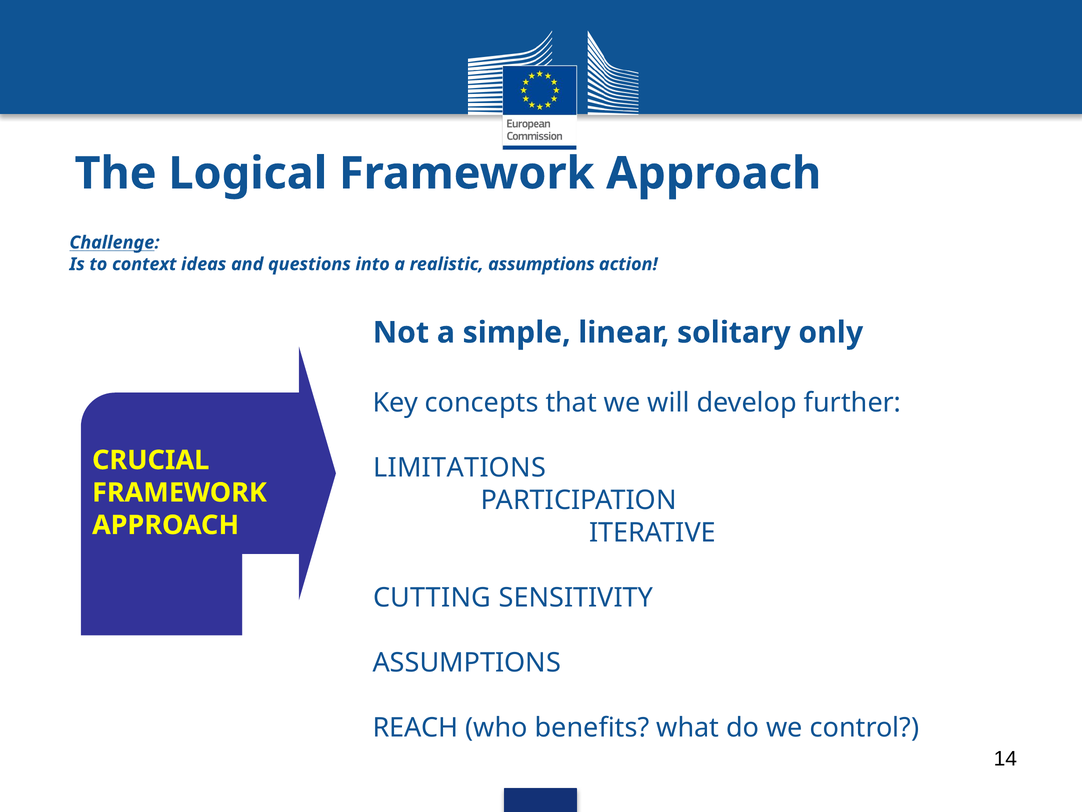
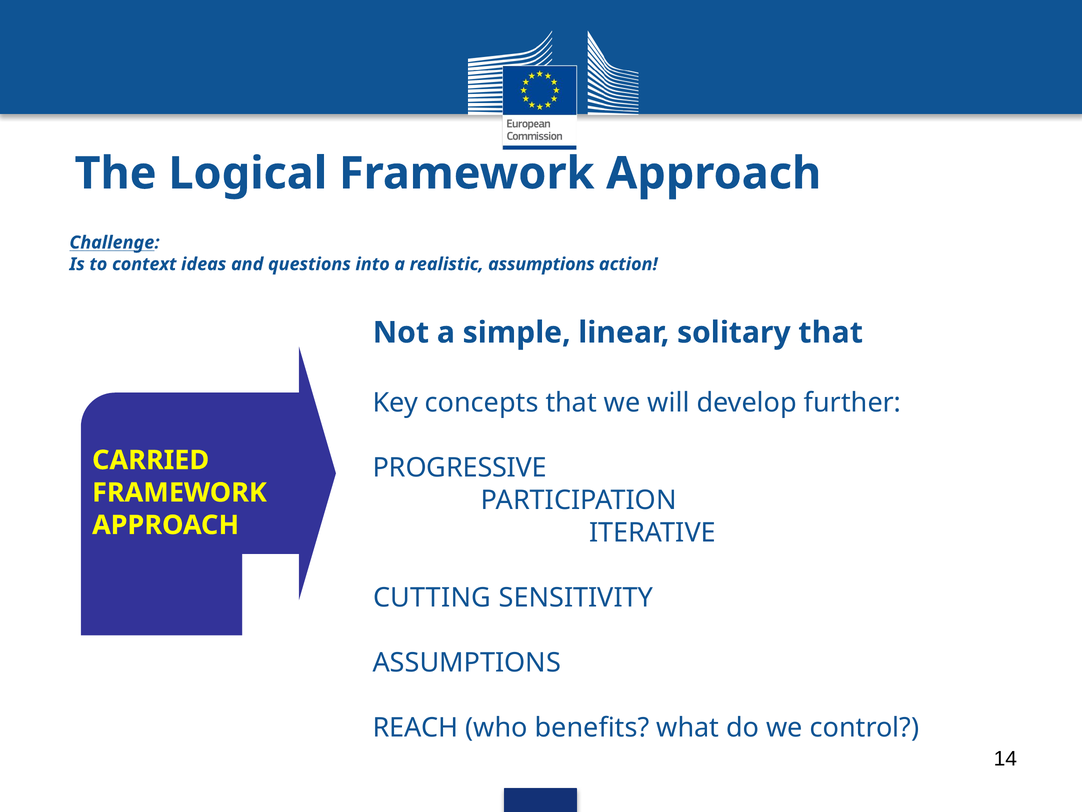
solitary only: only -> that (831, 332)
CRUCIAL: CRUCIAL -> CARRIED (151, 460)
LIMITATIONS: LIMITATIONS -> PROGRESSIVE (460, 467)
